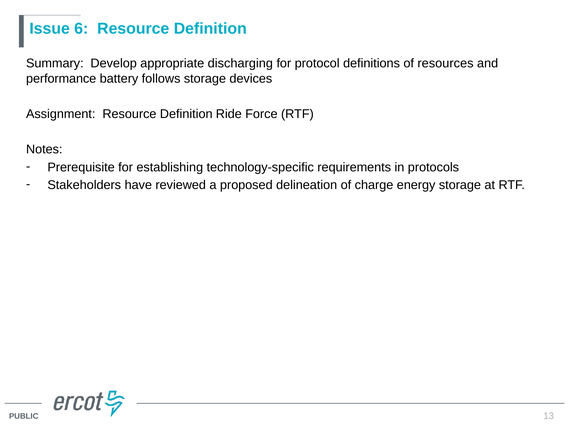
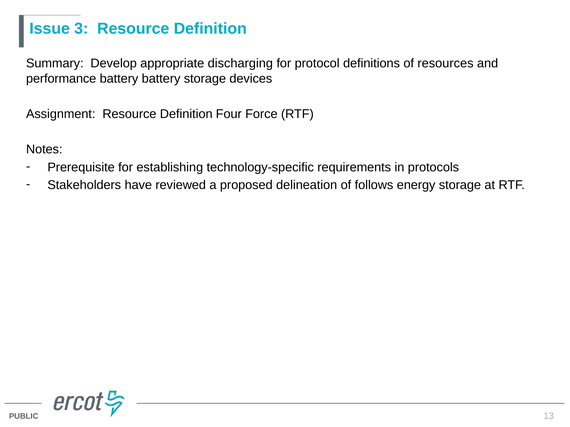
6: 6 -> 3 (81, 29)
battery follows: follows -> battery (161, 79)
Ride: Ride -> Four (229, 114)
charge: charge -> follows (374, 185)
